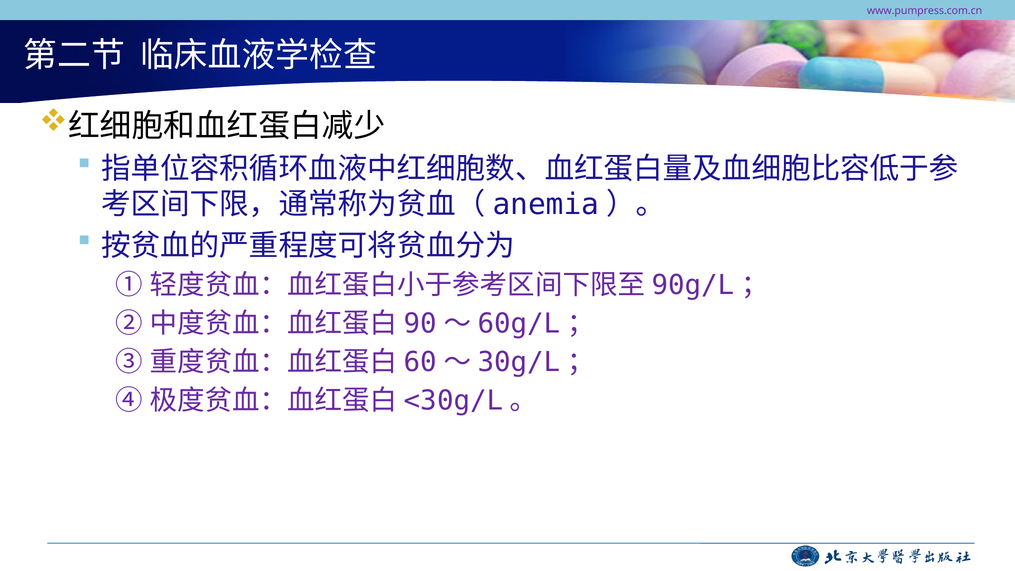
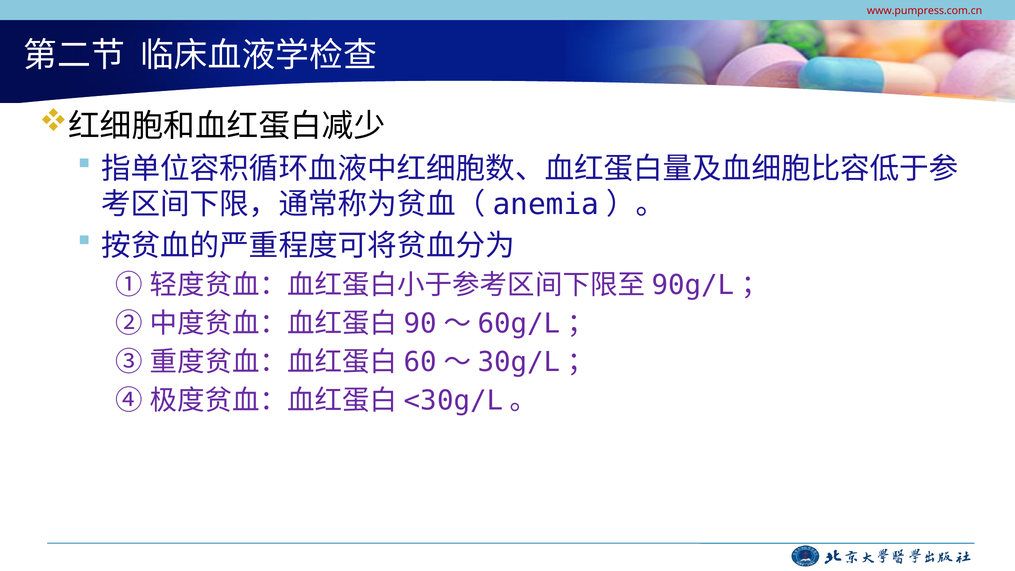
www.pumpress.com.cn colour: purple -> red (925, 11)
